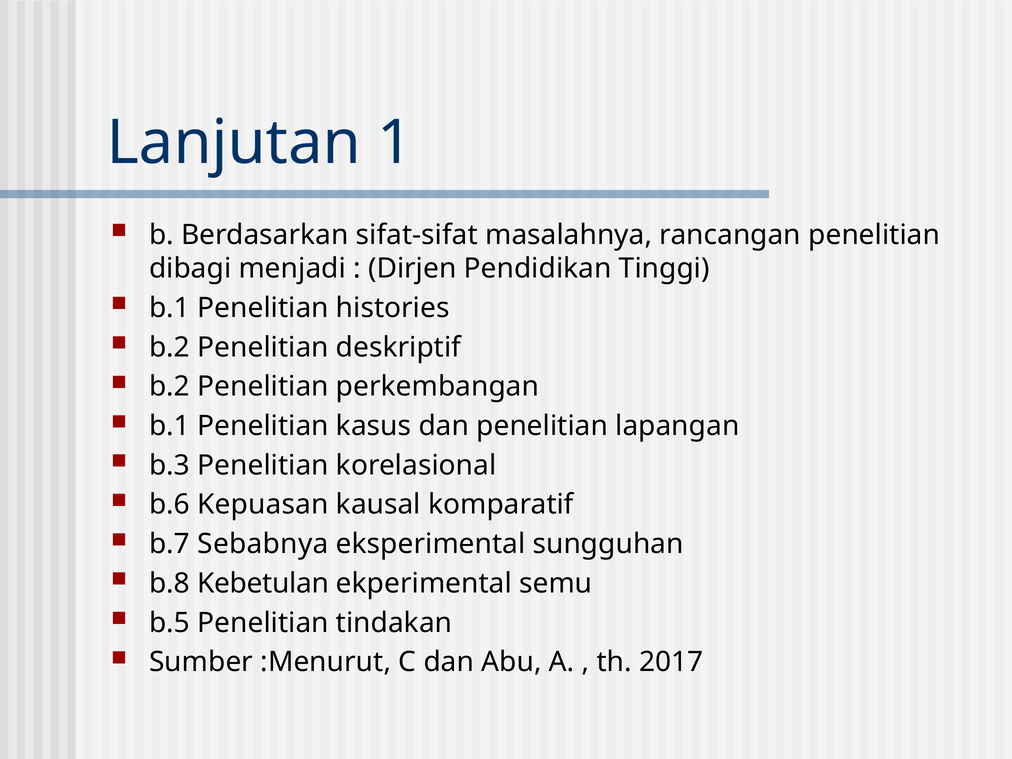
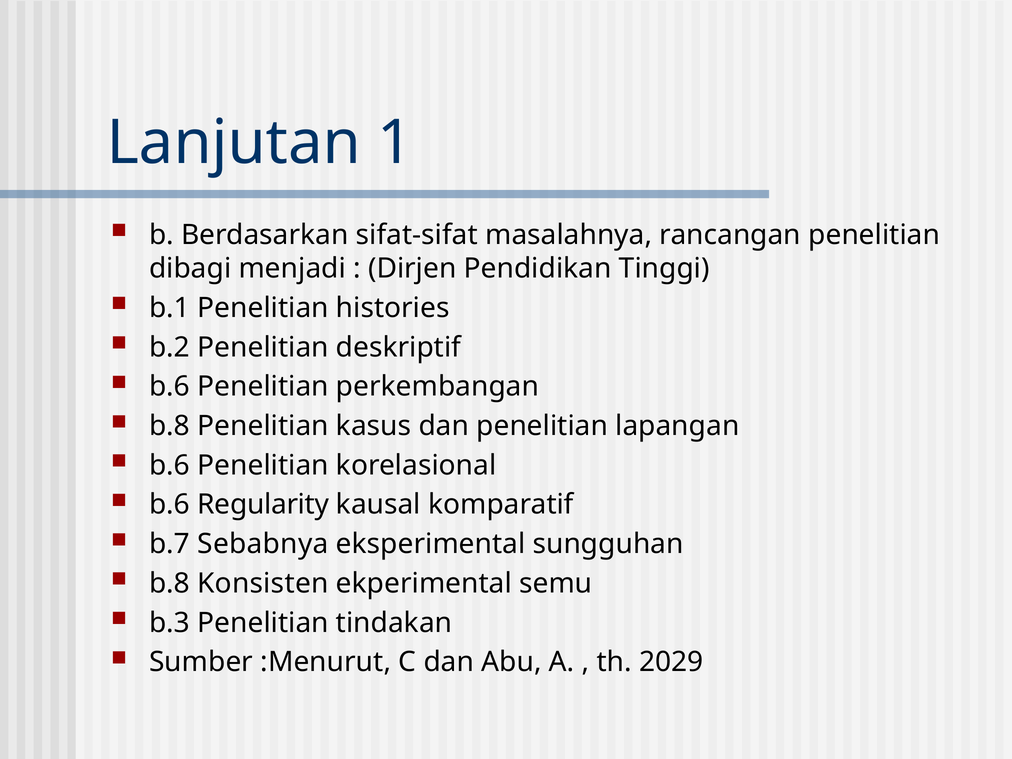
b.2: b.2 -> b.6 (170, 387)
b.1: b.1 -> b.8 (170, 426)
b.3: b.3 -> b.6 (170, 465)
Kepuasan: Kepuasan -> Regularity (263, 505)
Kebetulan: Kebetulan -> Konsisten (263, 583)
b.5: b.5 -> b.3 (170, 623)
2017: 2017 -> 2029 (671, 662)
